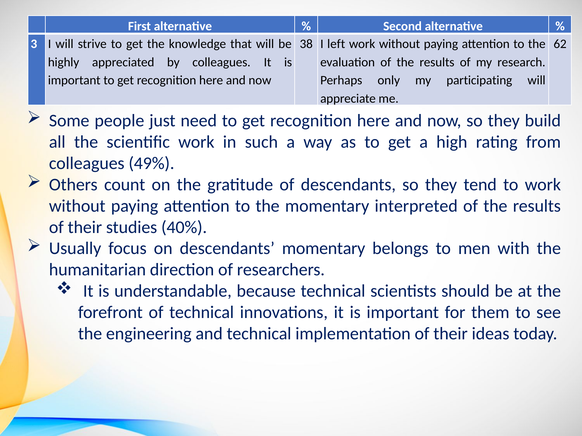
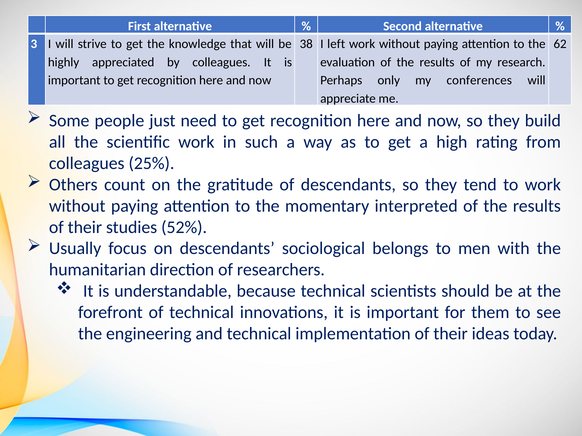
participating: participating -> conferences (479, 80)
49%: 49% -> 25% (151, 163)
40%: 40% -> 52% (184, 227)
descendants momentary: momentary -> sociological (324, 249)
